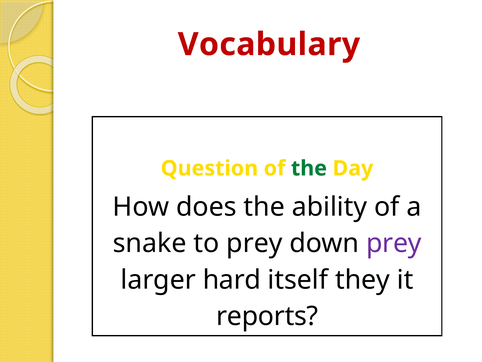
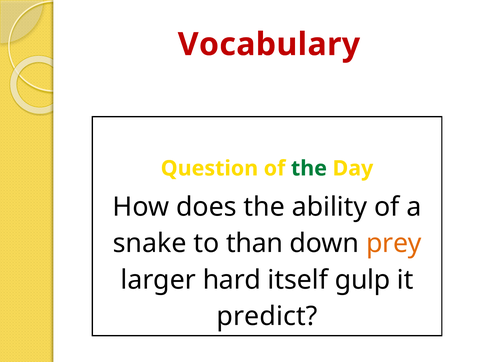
to prey: prey -> than (255, 243)
prey colour: purple -> orange (394, 243)
they: they -> gulp (363, 280)
reports: reports -> predict (267, 316)
